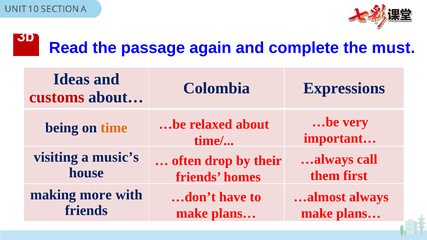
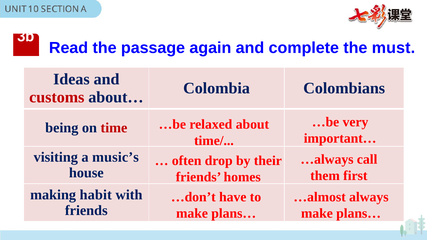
Expressions: Expressions -> Colombians (344, 88)
time colour: orange -> red (114, 128)
more: more -> habit (96, 195)
